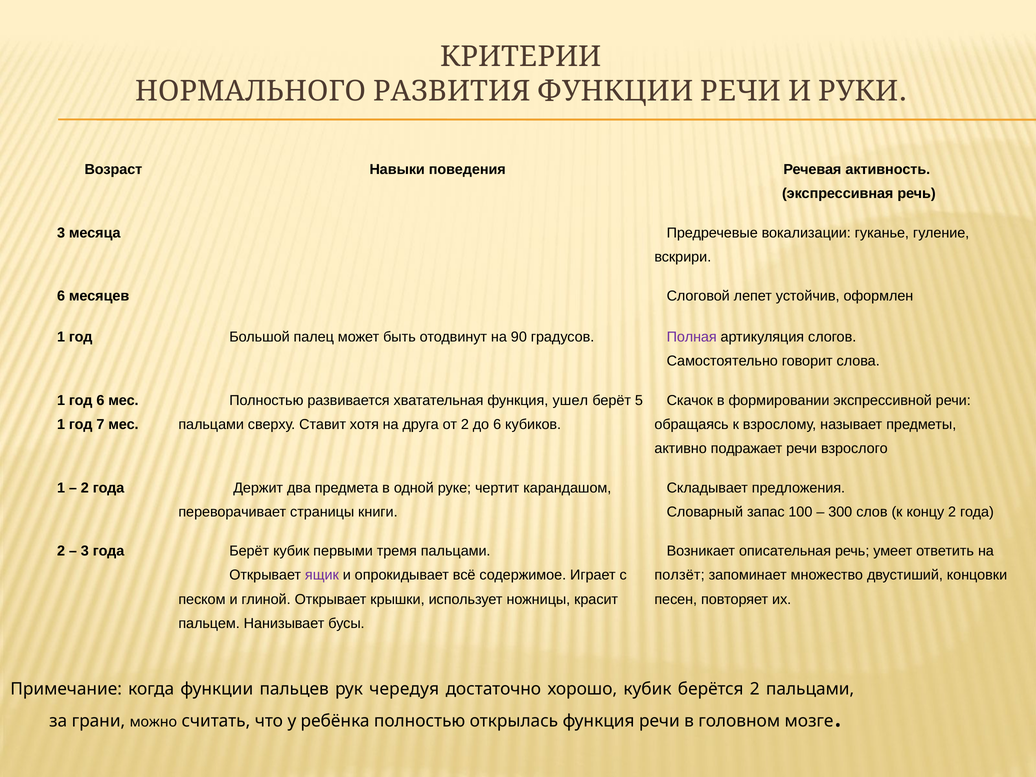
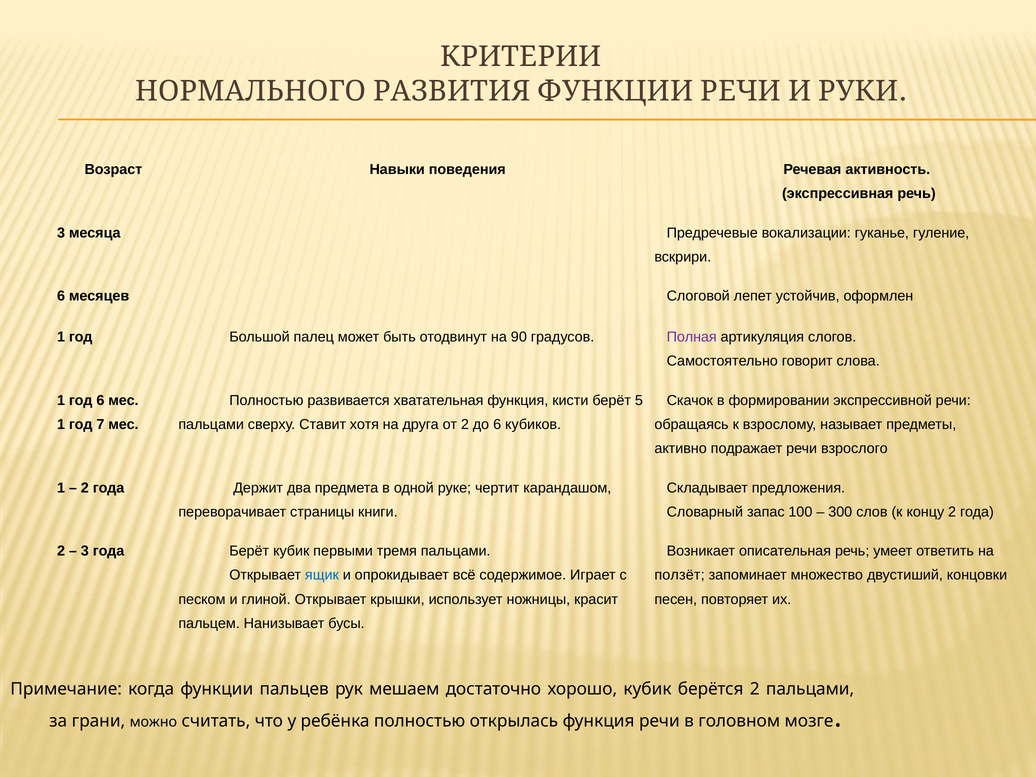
ушел: ушел -> кисти (570, 400)
ящик colour: purple -> blue (322, 575)
чередуя: чередуя -> мешаем (404, 689)
